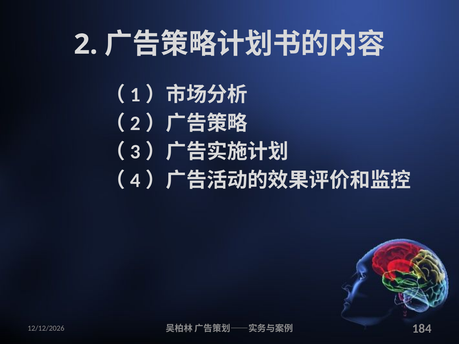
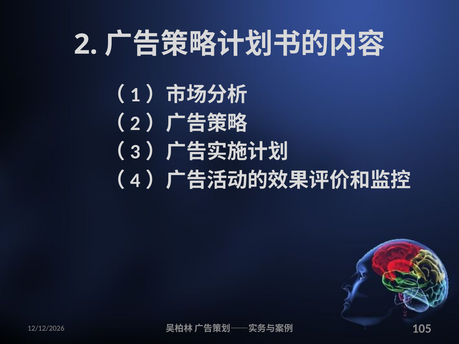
184: 184 -> 105 (422, 329)
